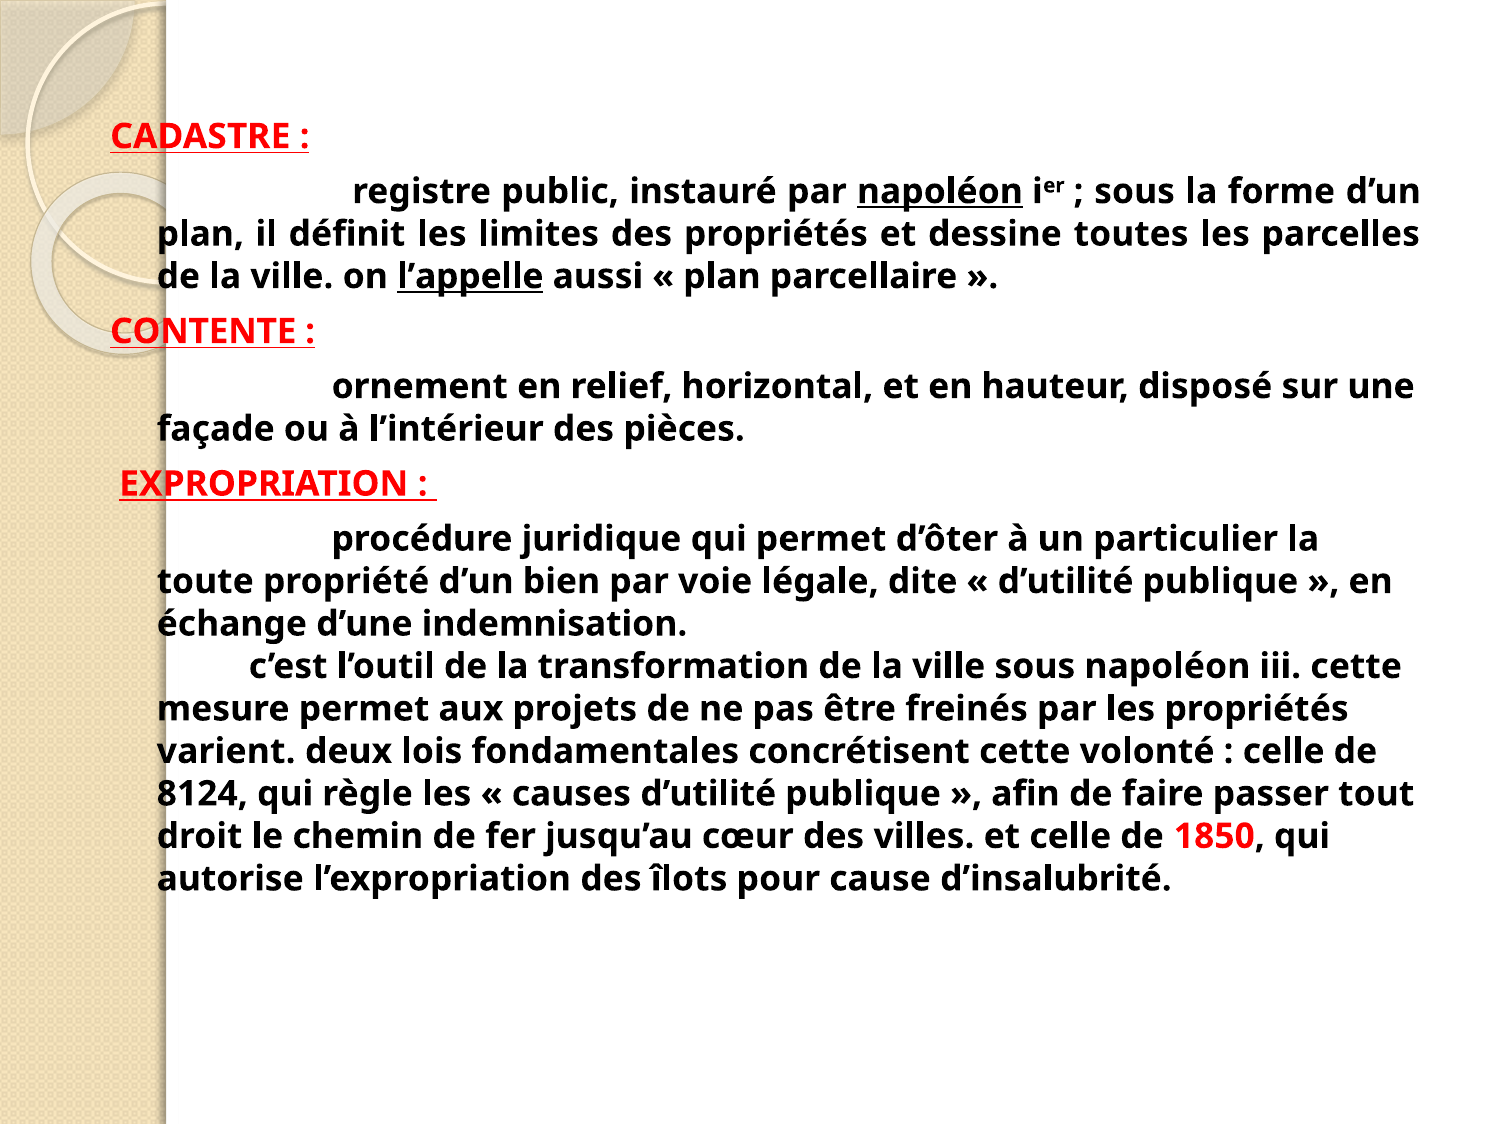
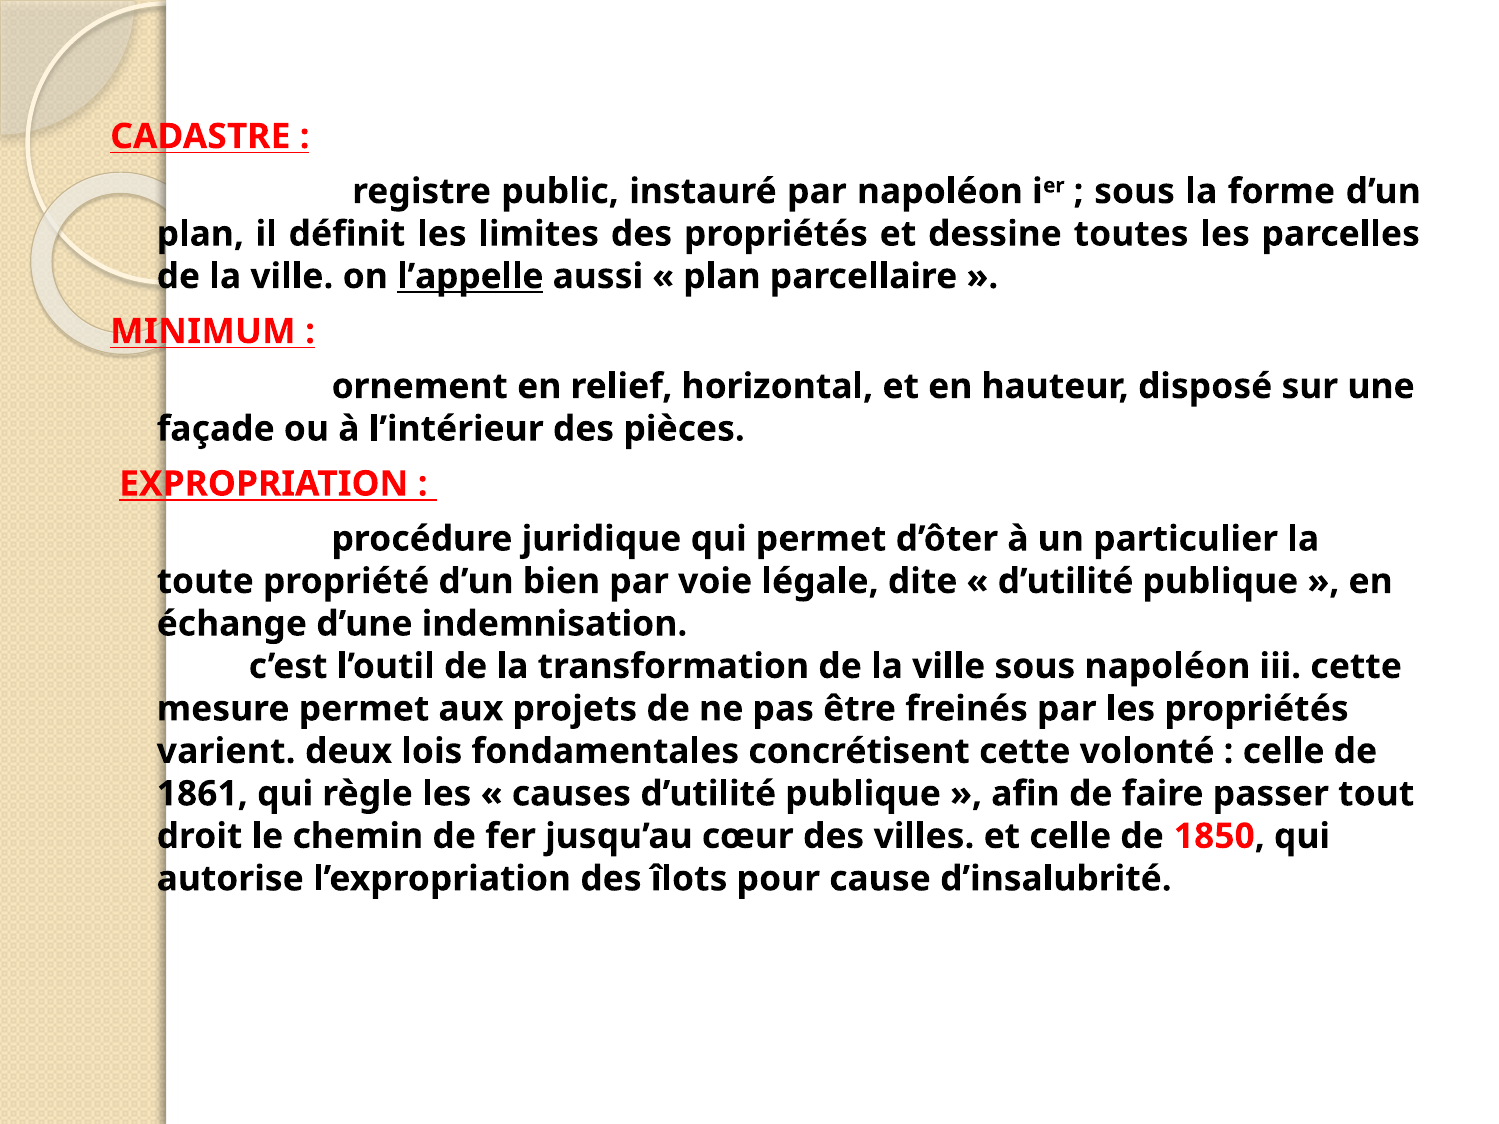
napoléon underline: present -> none (940, 192)
CONTENTE: CONTENTE -> MINIMUM (203, 331)
8124: 8124 -> 1861 (202, 794)
